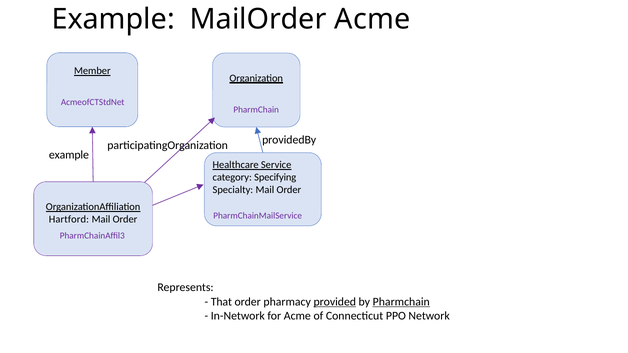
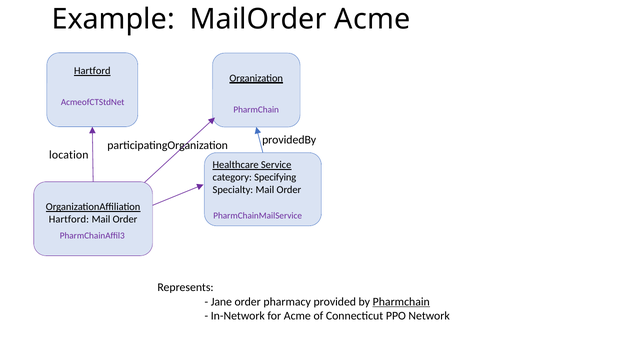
Member: Member -> Hartford (92, 71)
example: example -> location (69, 155)
That: That -> Jane (221, 302)
provided underline: present -> none (335, 302)
